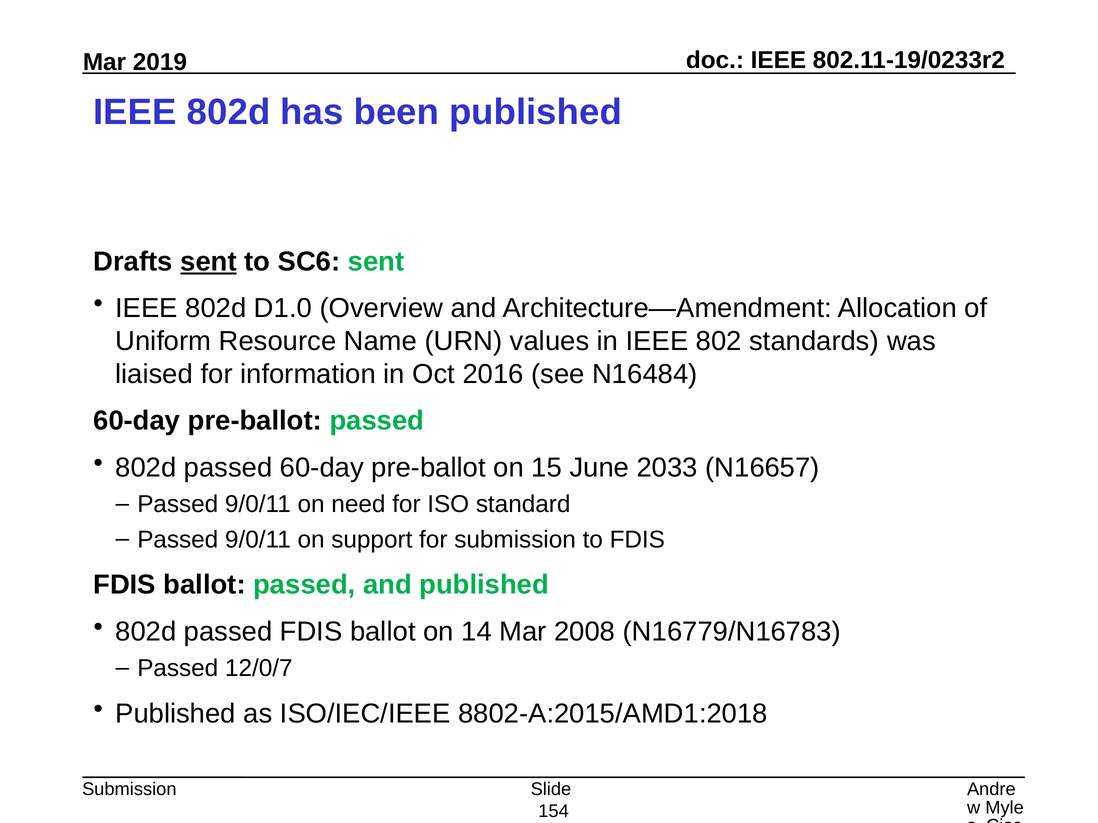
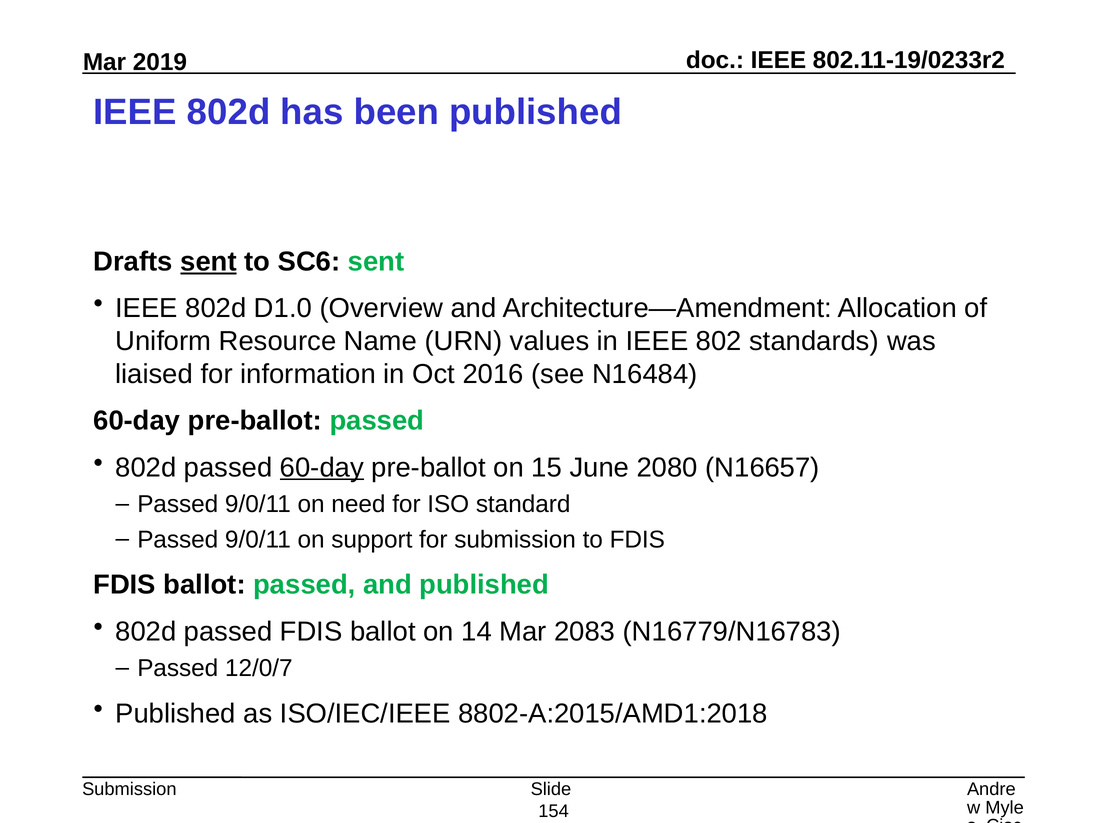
60-day underline: none -> present (322, 468)
2033: 2033 -> 2080 (667, 468)
2008: 2008 -> 2083 (585, 632)
